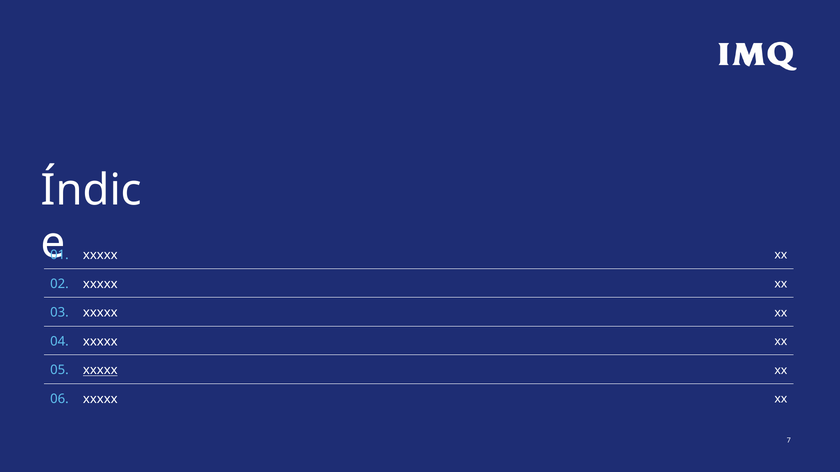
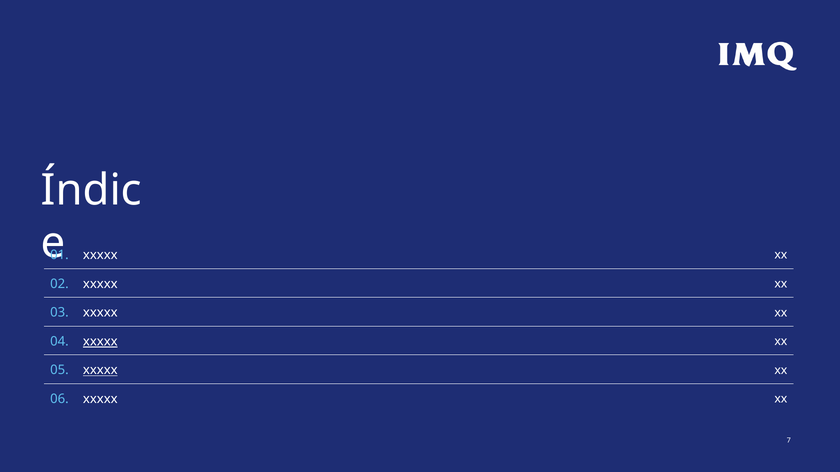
xxxxx underline: none -> present (100, 342)
